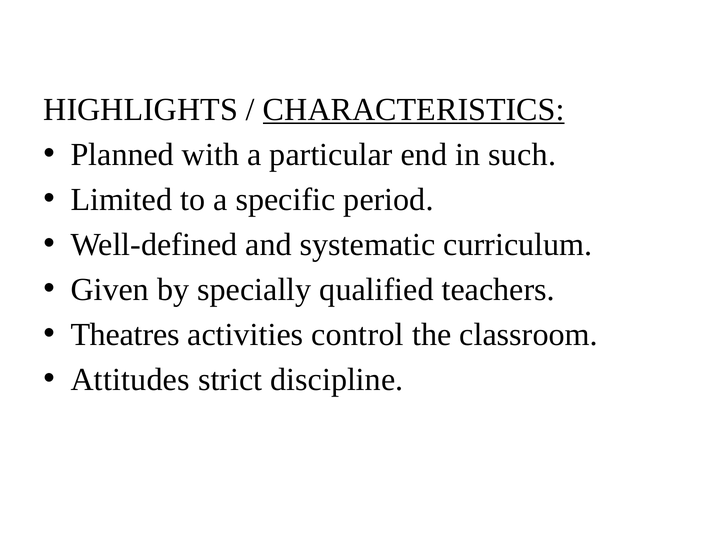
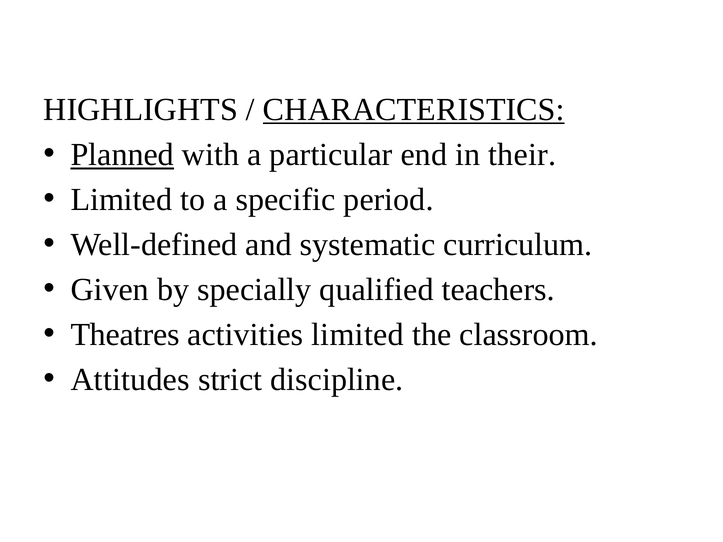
Planned underline: none -> present (122, 155)
such: such -> their (522, 155)
activities control: control -> limited (358, 335)
